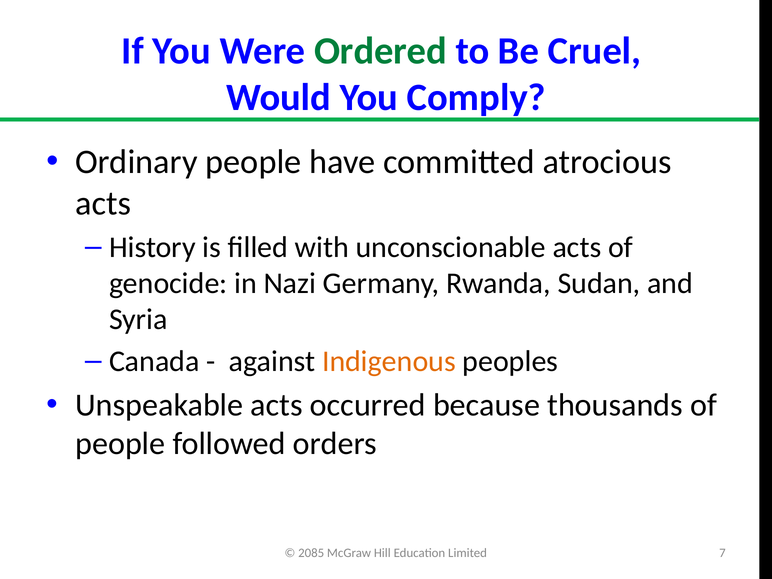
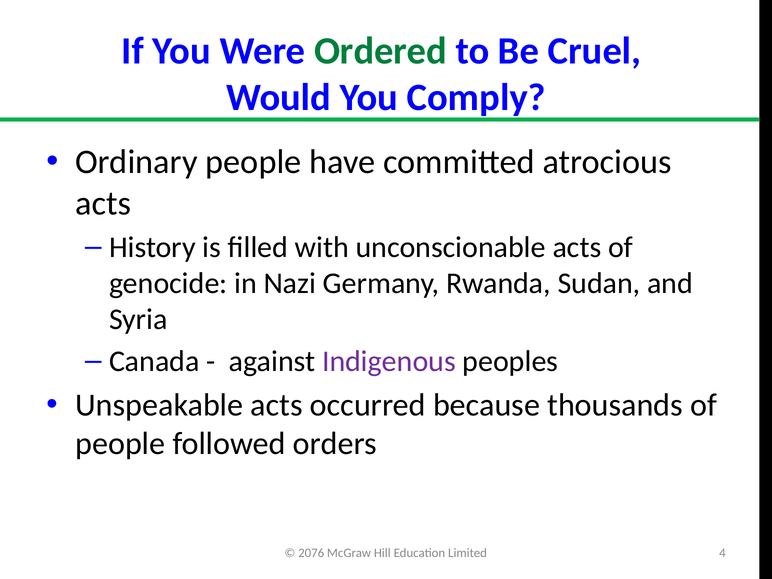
Indigenous colour: orange -> purple (389, 361)
2085: 2085 -> 2076 (311, 553)
7: 7 -> 4 (722, 553)
